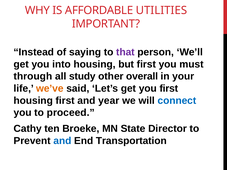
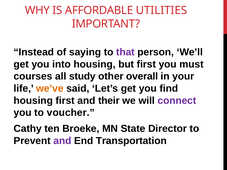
through: through -> courses (33, 76)
you first: first -> find (169, 89)
year: year -> their (109, 101)
connect colour: blue -> purple (177, 101)
proceed: proceed -> voucher (71, 113)
and colour: blue -> purple (62, 141)
